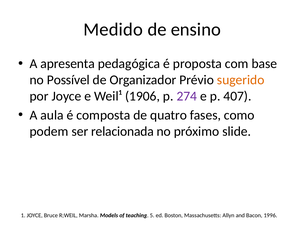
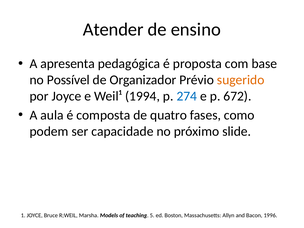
Medido: Medido -> Atender (113, 29)
1906: 1906 -> 1994 (142, 96)
274 colour: purple -> blue (187, 96)
407: 407 -> 672 (237, 96)
relacionada: relacionada -> capacidade (122, 131)
